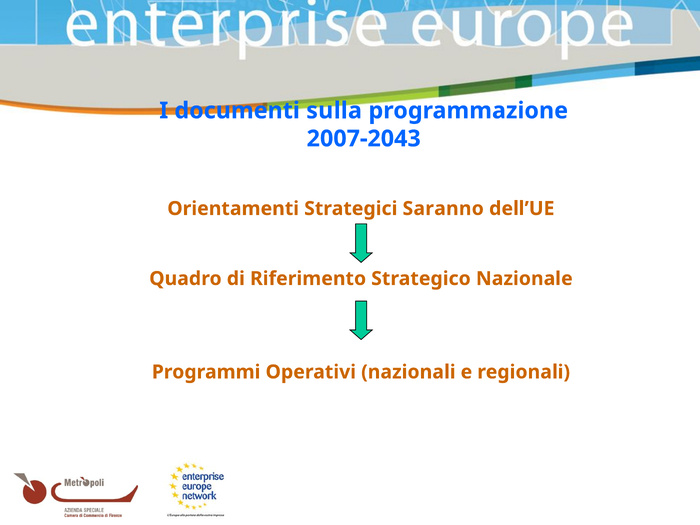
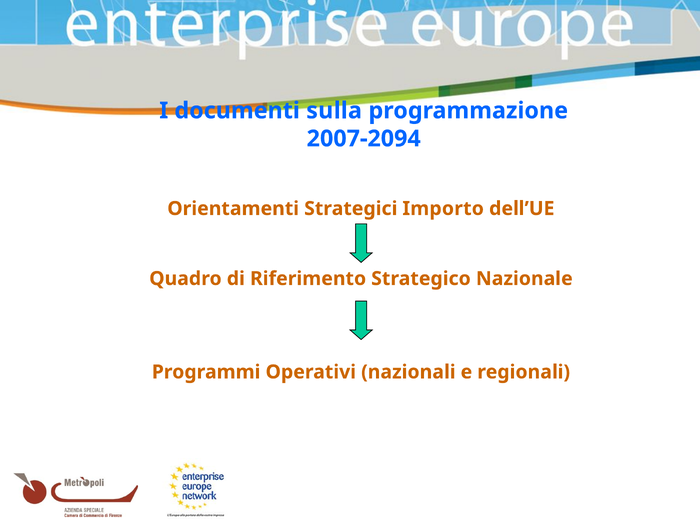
2007-2043: 2007-2043 -> 2007-2094 (364, 139)
Saranno: Saranno -> Importo (443, 209)
